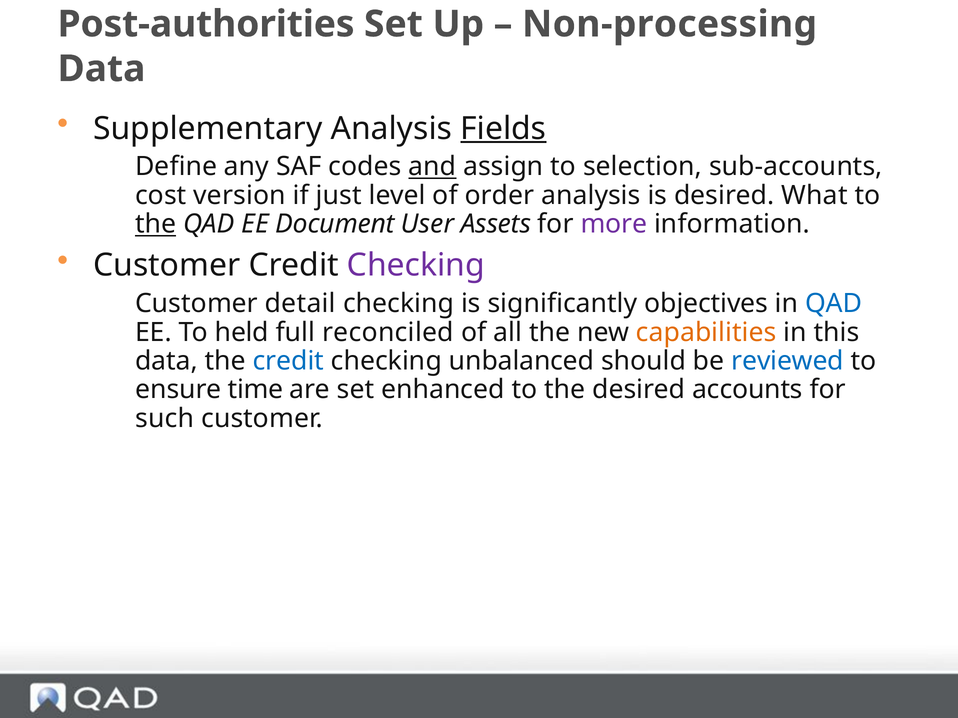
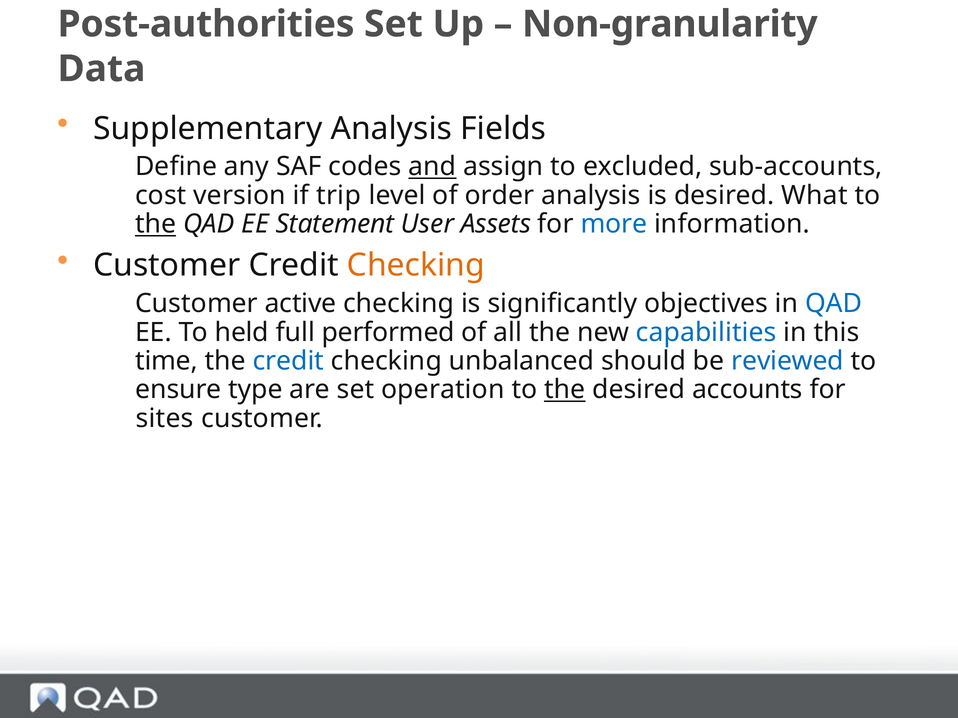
Non-processing: Non-processing -> Non-granularity (670, 24)
Fields underline: present -> none (503, 129)
selection: selection -> excluded (643, 167)
just: just -> trip (339, 196)
Document: Document -> Statement (335, 224)
more colour: purple -> blue (614, 224)
Checking colour: purple -> orange (416, 265)
detail: detail -> active (301, 304)
reconciled: reconciled -> performed (388, 332)
capabilities colour: orange -> blue (706, 332)
data: data -> time (167, 361)
time: time -> type (255, 390)
enhanced: enhanced -> operation (443, 390)
the underline: none -> present (565, 390)
such: such -> sites (165, 419)
